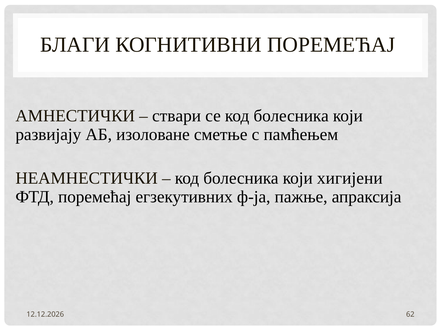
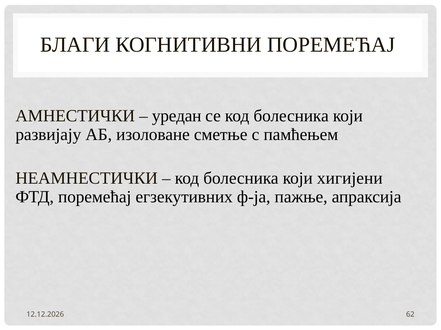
ствари: ствари -> уредан (177, 116)
